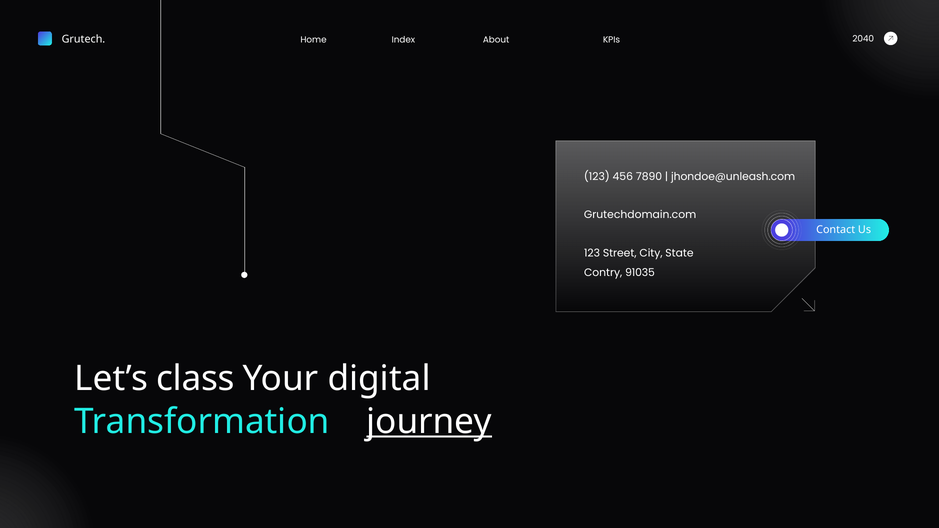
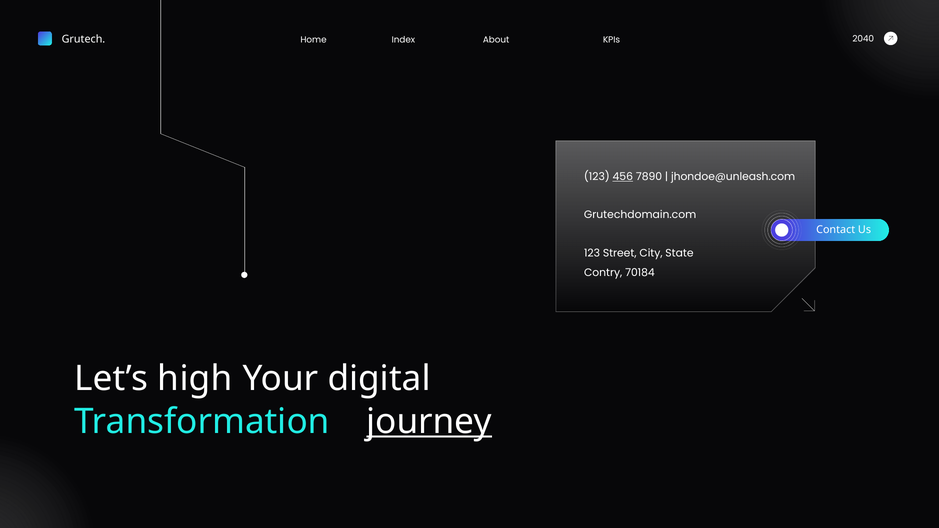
456 underline: none -> present (623, 177)
91035: 91035 -> 70184 (640, 273)
class: class -> high (195, 379)
